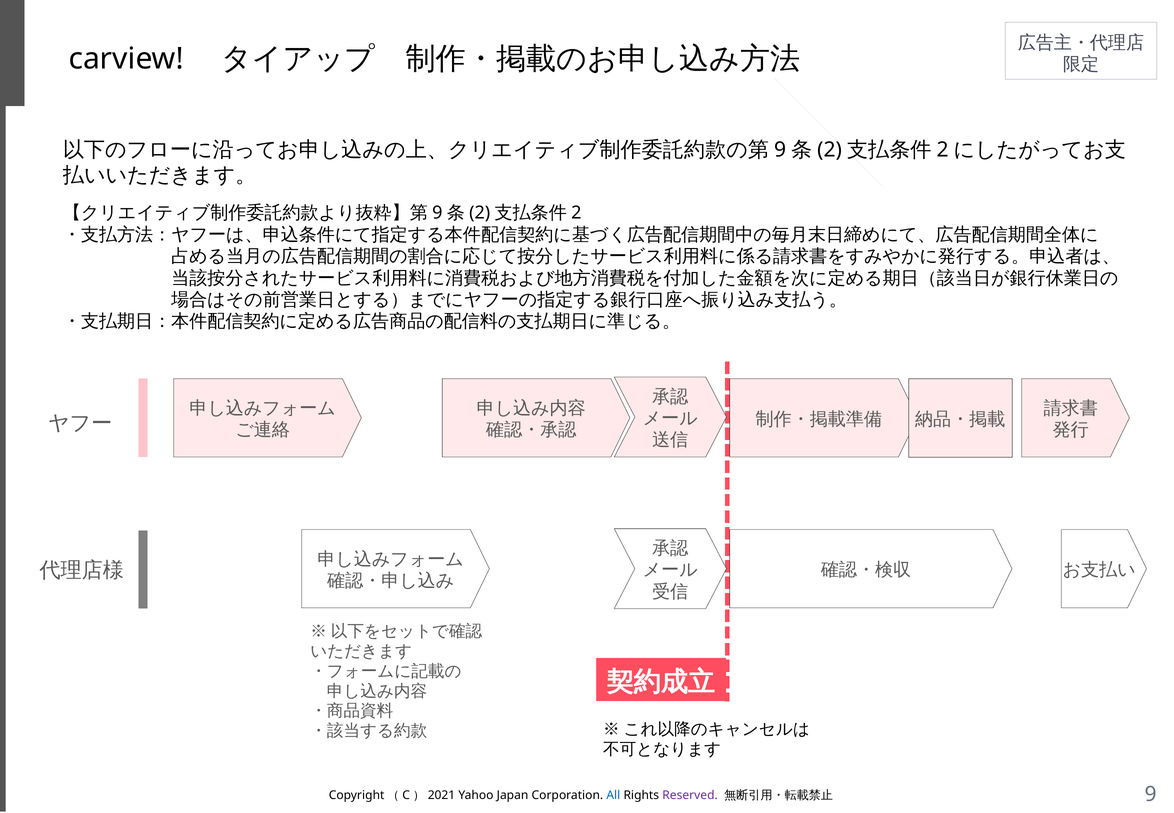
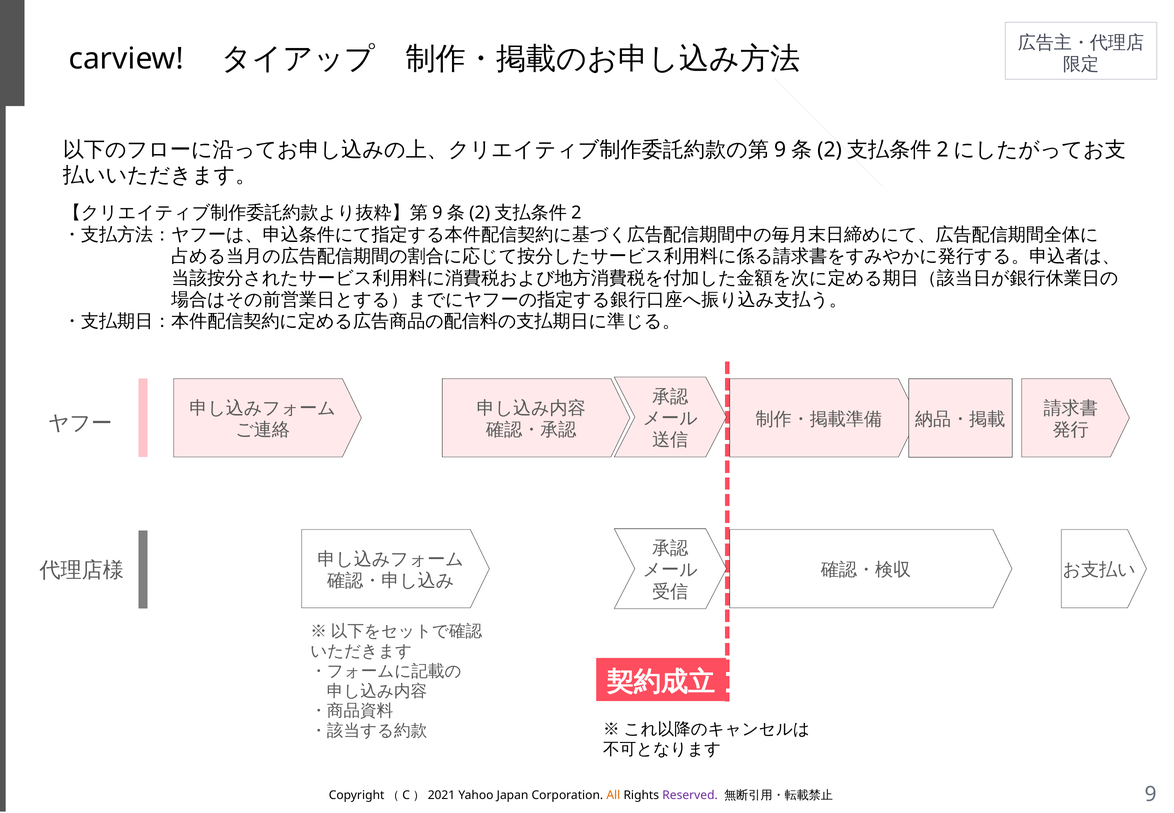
All colour: blue -> orange (613, 795)
